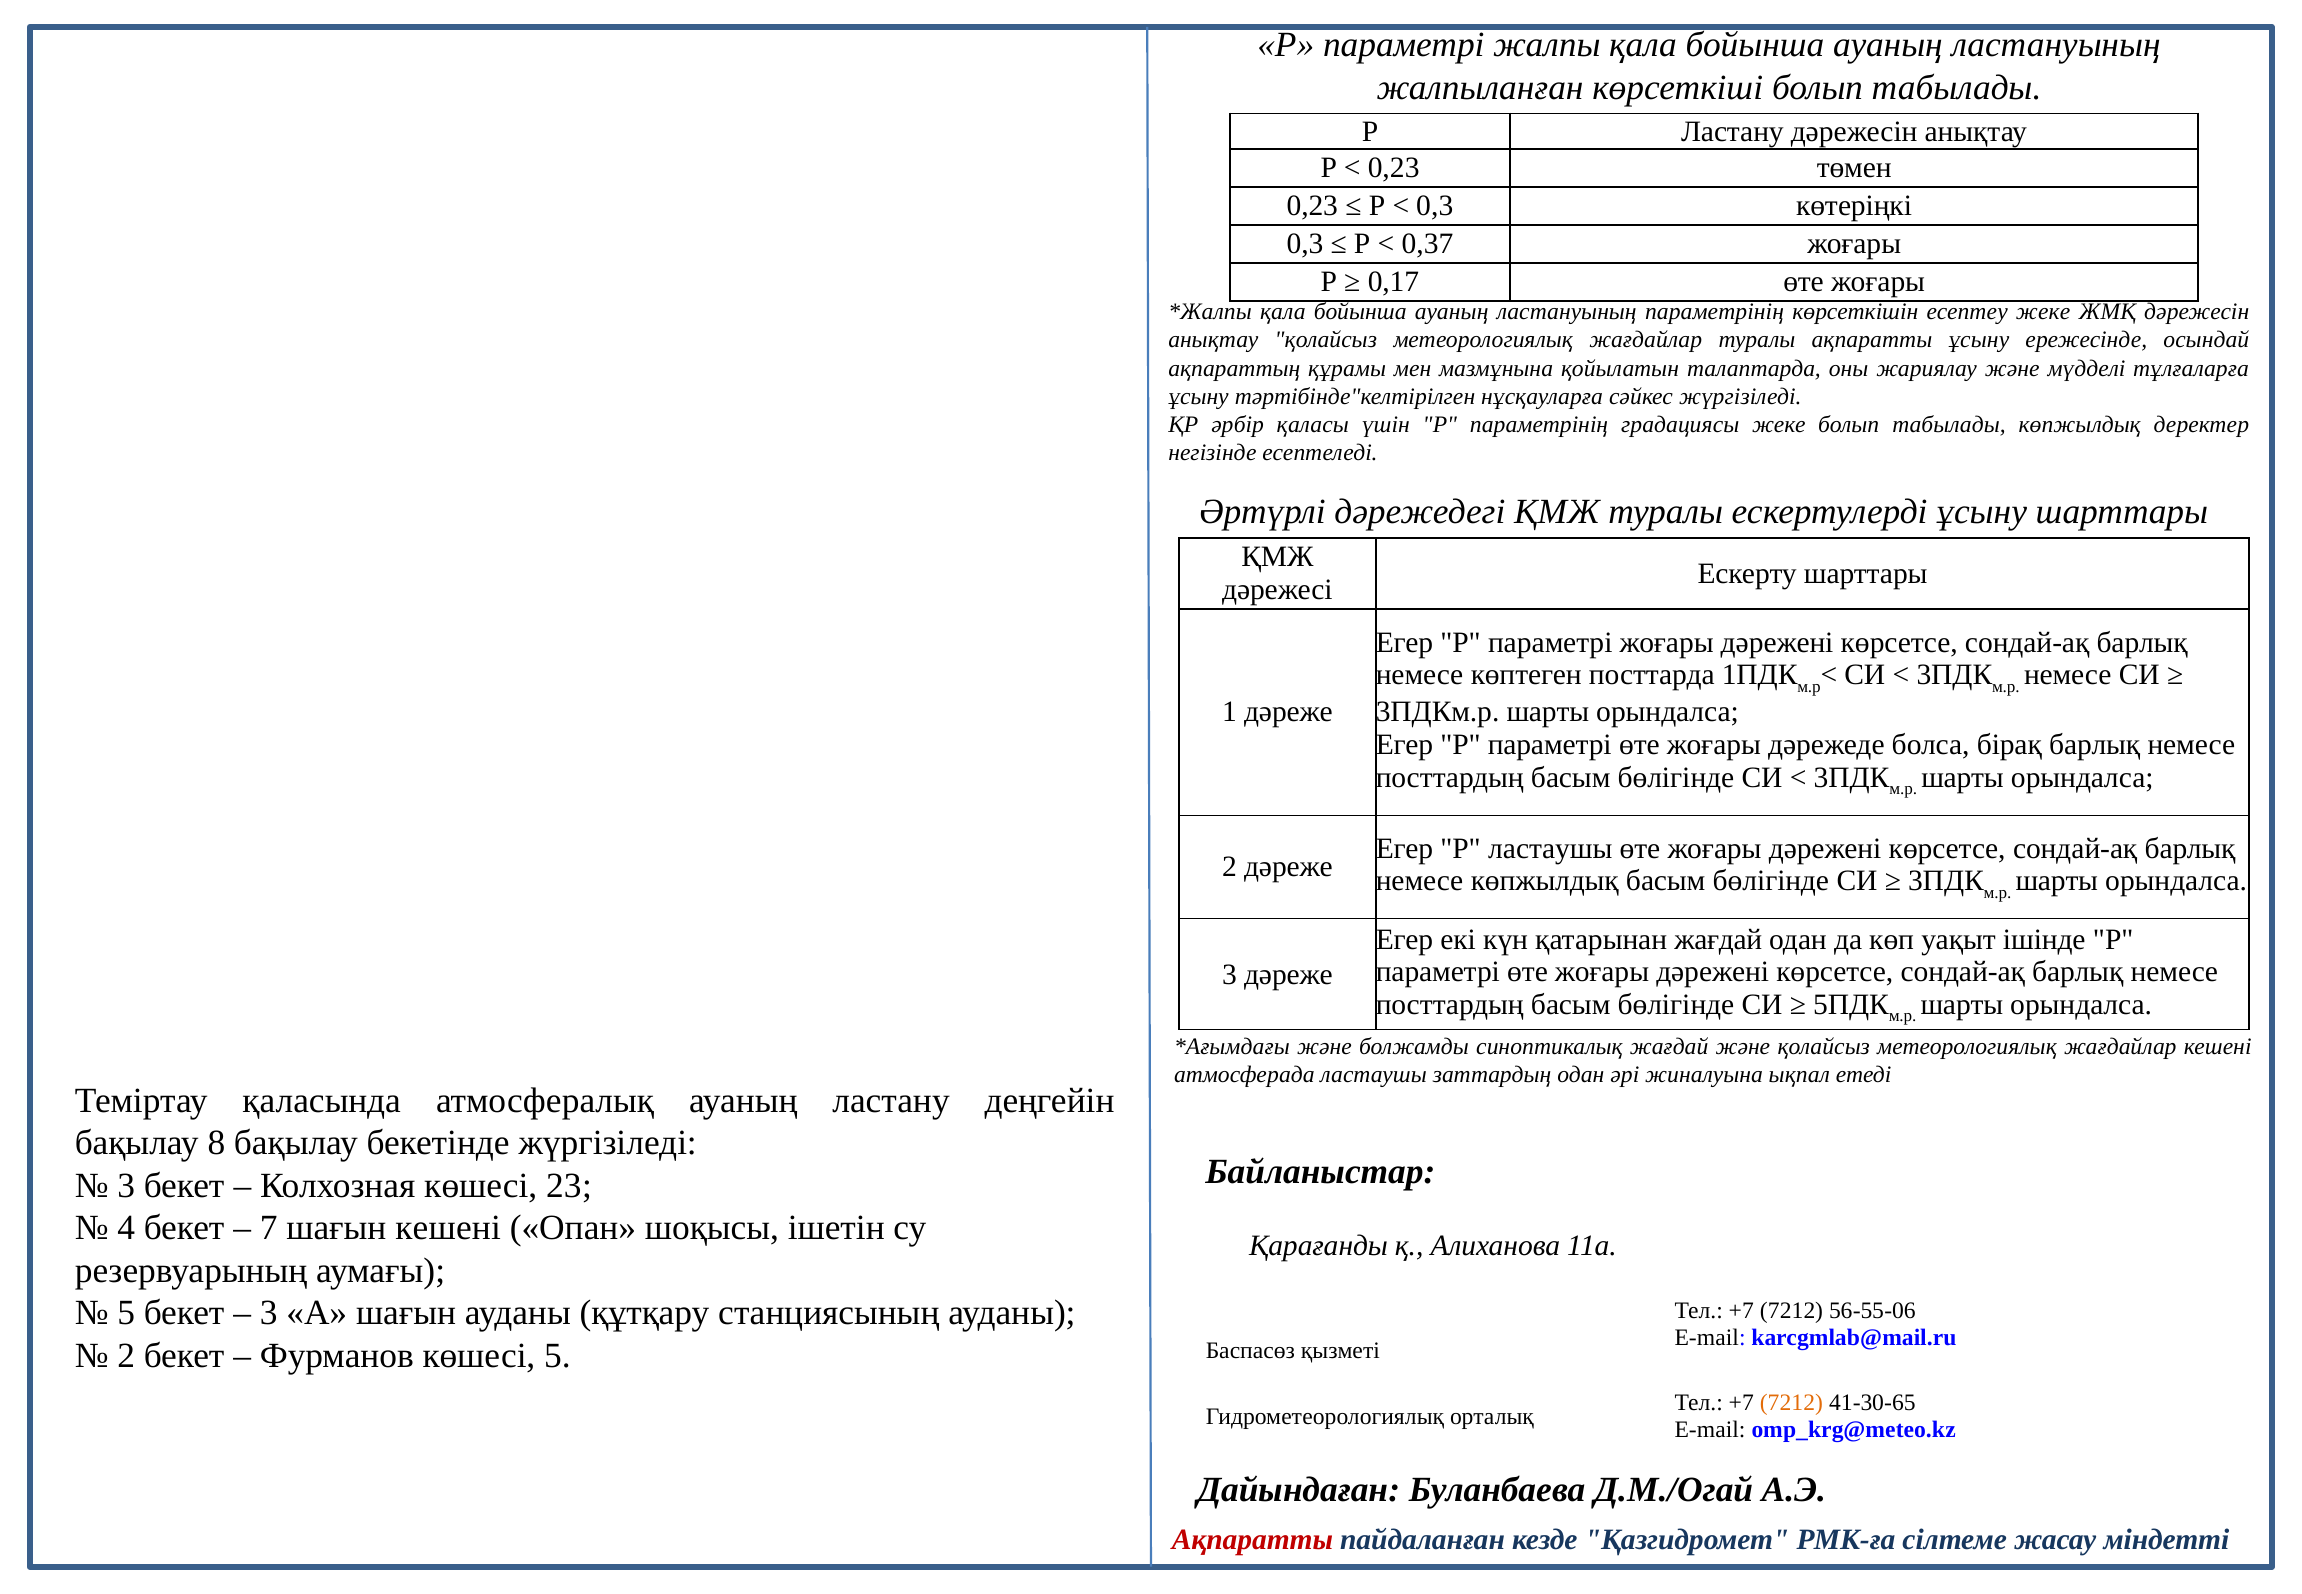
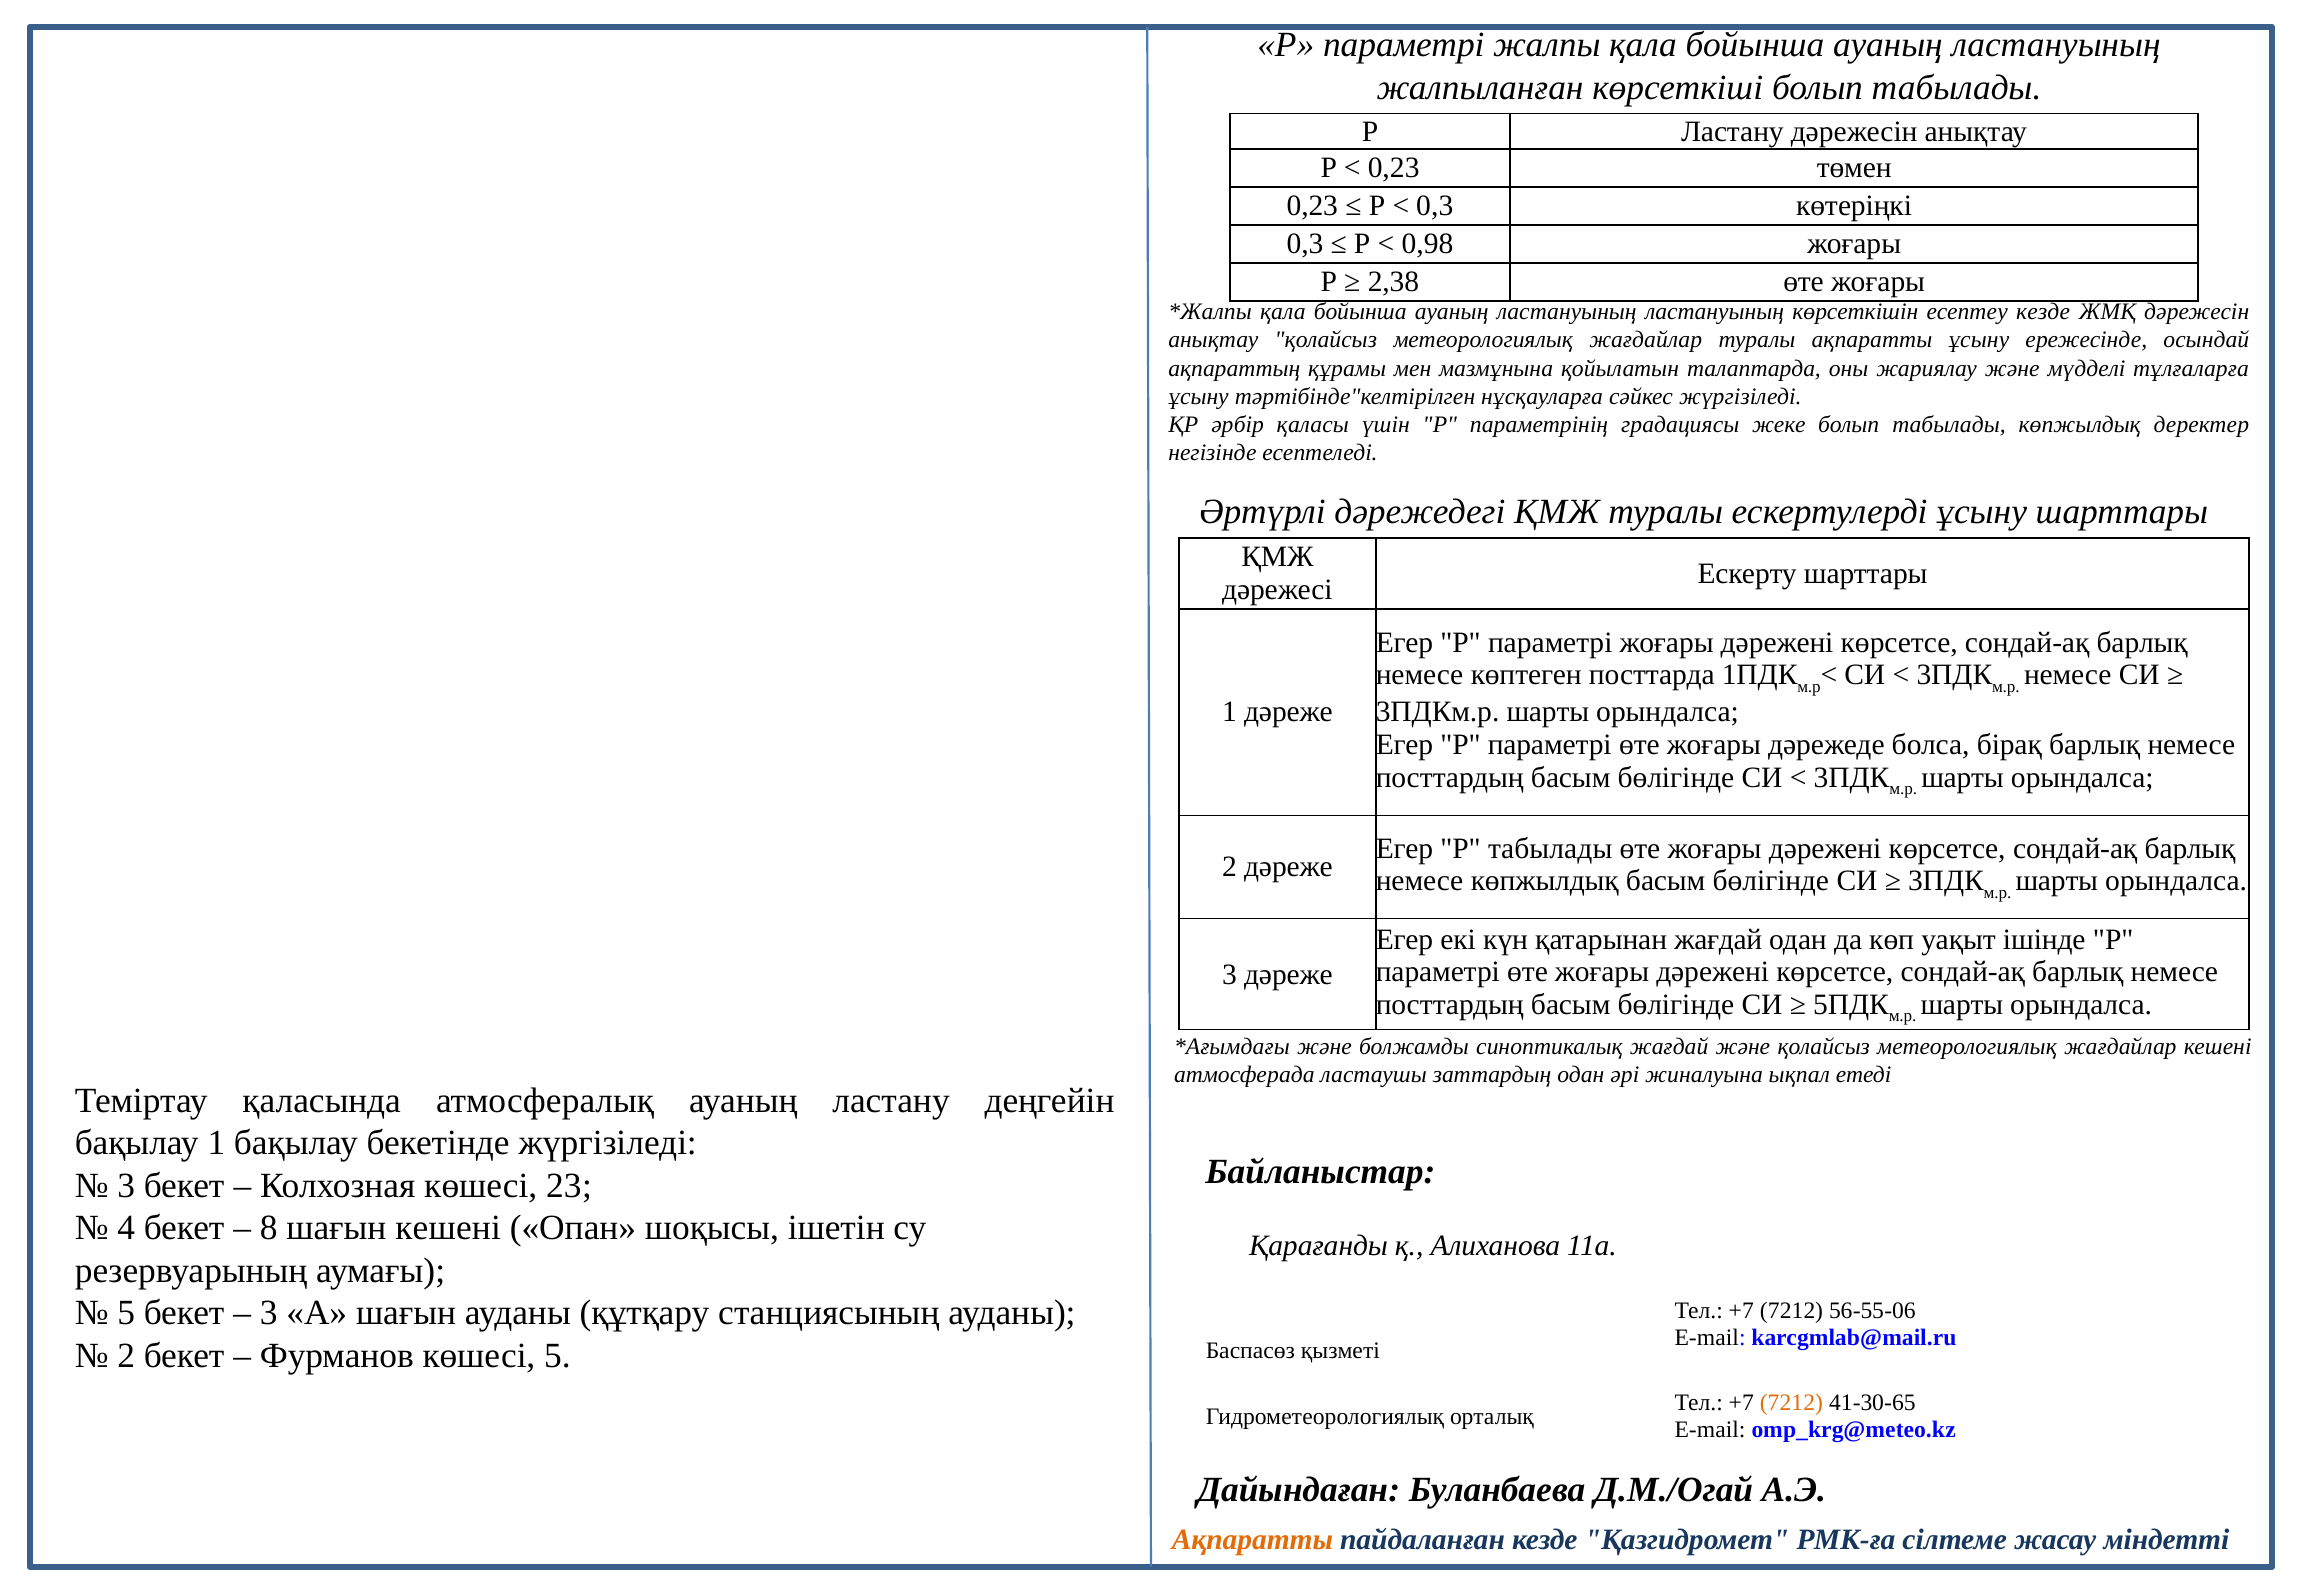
0,37: 0,37 -> 0,98 (1428, 244)
0,17: 0,17 -> 2,38 (1393, 282)
ластануының параметрінің: параметрінің -> ластануының (1715, 312)
есептеу жеке: жеке -> кезде (2043, 312)
Р ластаушы: ластаушы -> табылады (1550, 848)
бақылау 8: 8 -> 1 (216, 1143)
7: 7 -> 8 (269, 1228)
Ақпаратты colour: red -> orange (1252, 1539)
